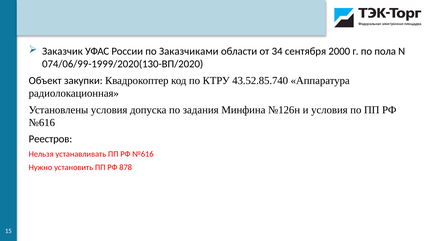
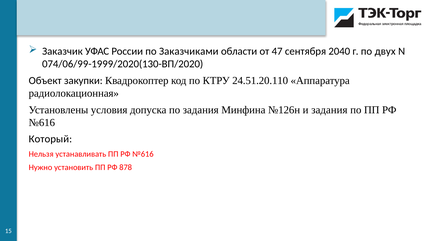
34: 34 -> 47 (277, 51)
2000: 2000 -> 2040 (339, 51)
пола: пола -> двух (385, 51)
43.52.85.740: 43.52.85.740 -> 24.51.20.110 (260, 80)
и условия: условия -> задания (329, 110)
Реестров: Реестров -> Который (50, 139)
